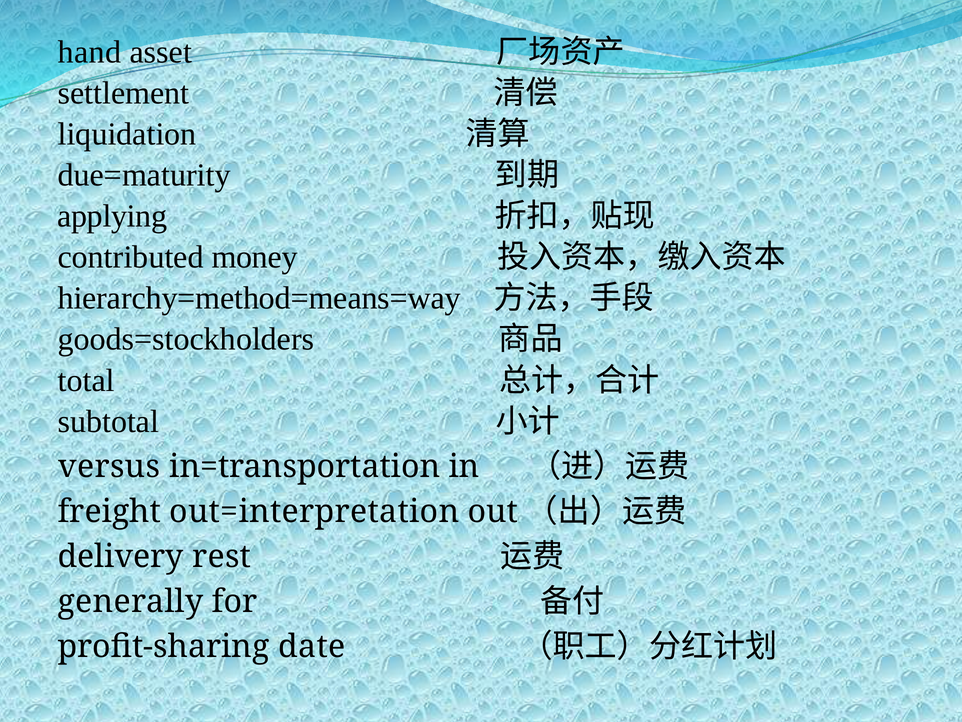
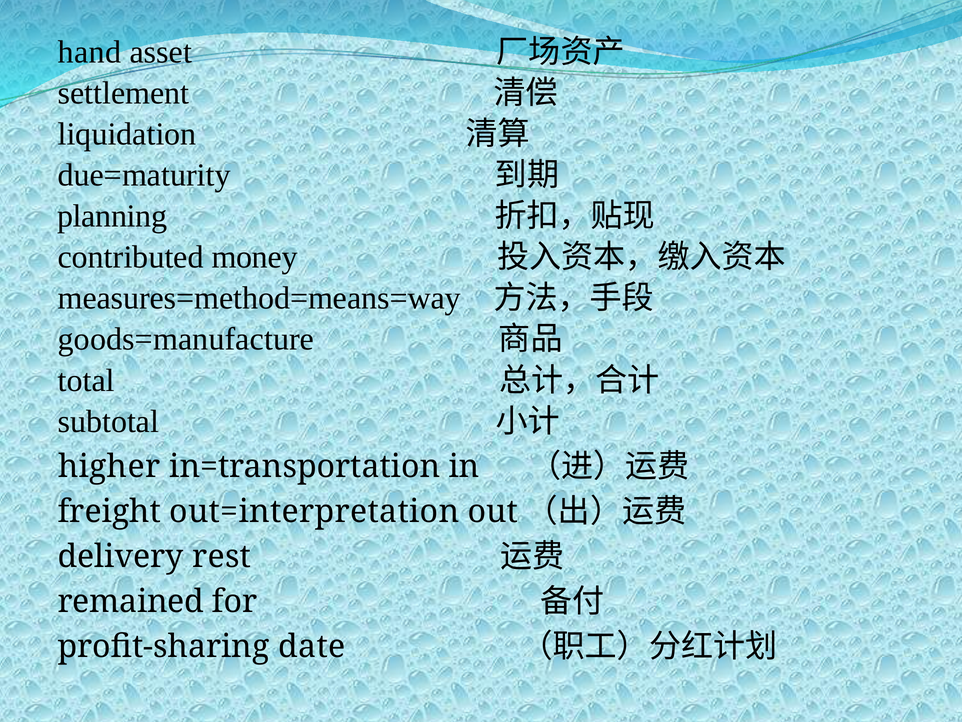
applying: applying -> planning (112, 216)
hierarchy=method=means=way: hierarchy=method=means=way -> measures=method=means=way (259, 298)
goods=stockholders: goods=stockholders -> goods=manufacture (186, 339)
versus: versus -> higher (109, 467)
generally: generally -> remained (131, 601)
